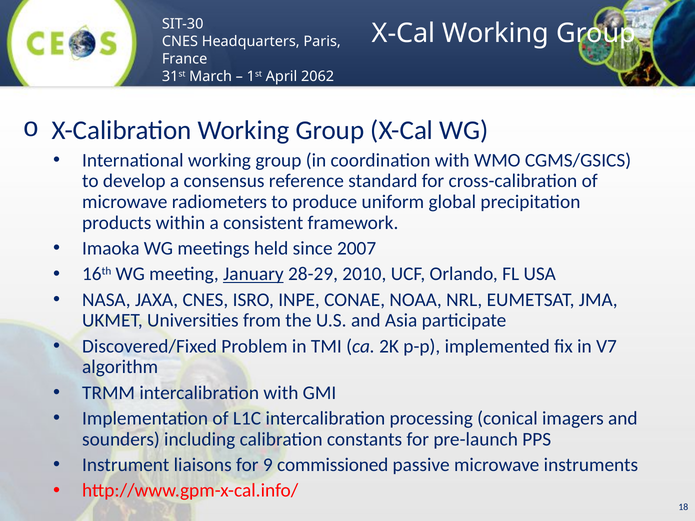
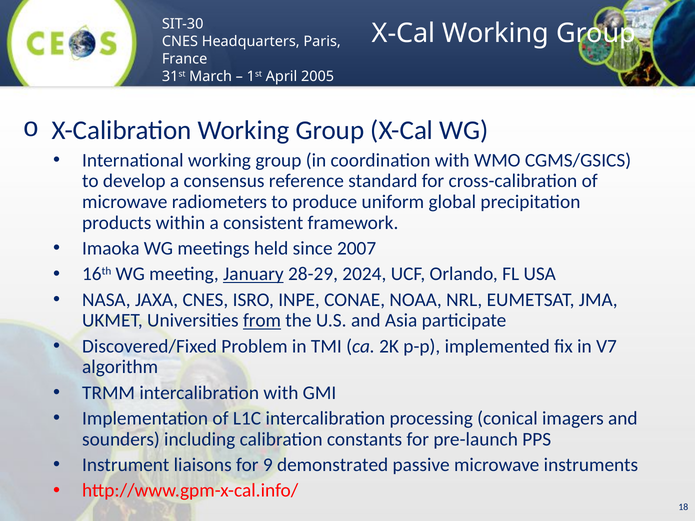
2062: 2062 -> 2005 (318, 76)
2010: 2010 -> 2024 (364, 274)
from underline: none -> present (262, 321)
commissioned: commissioned -> demonstrated (333, 465)
